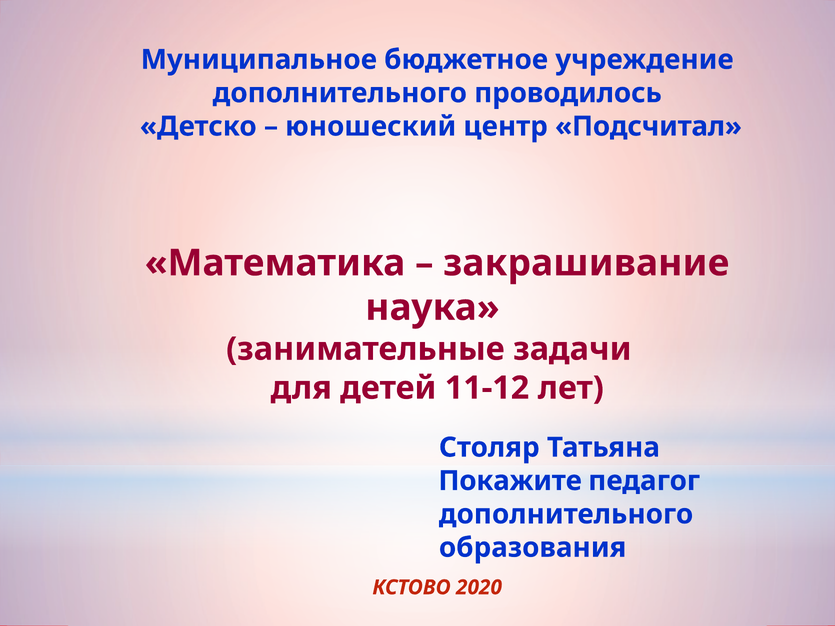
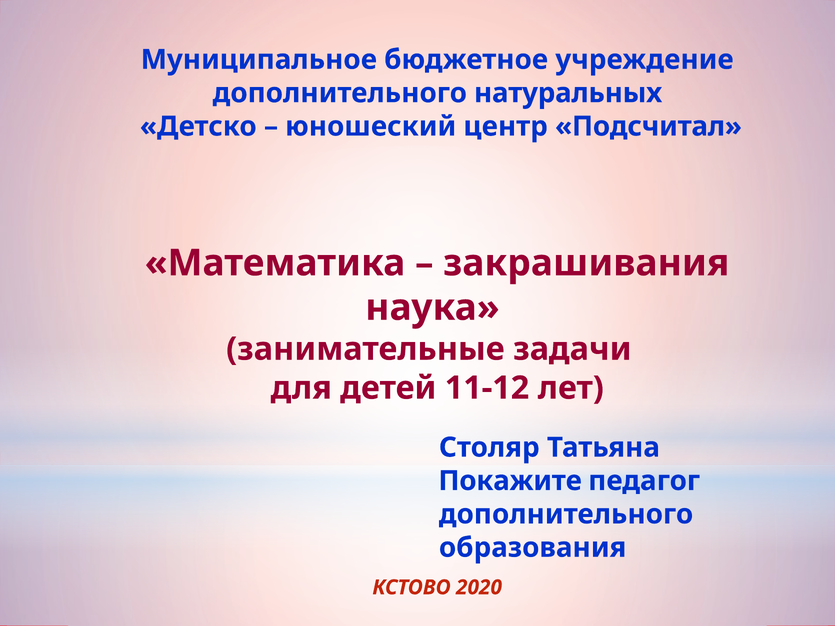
проводилось: проводилось -> натуральных (568, 93)
закрашивание: закрашивание -> закрашивания (586, 263)
